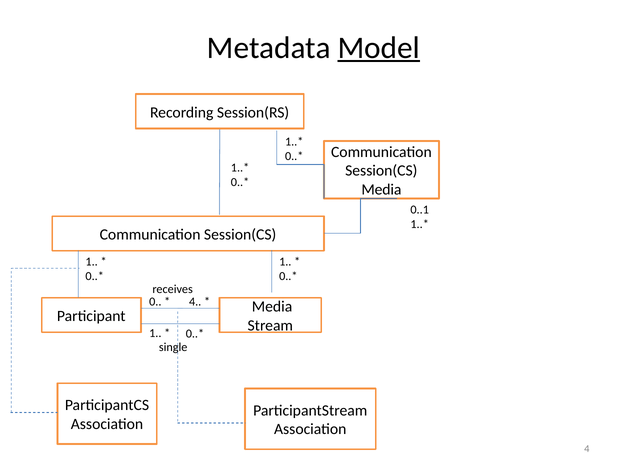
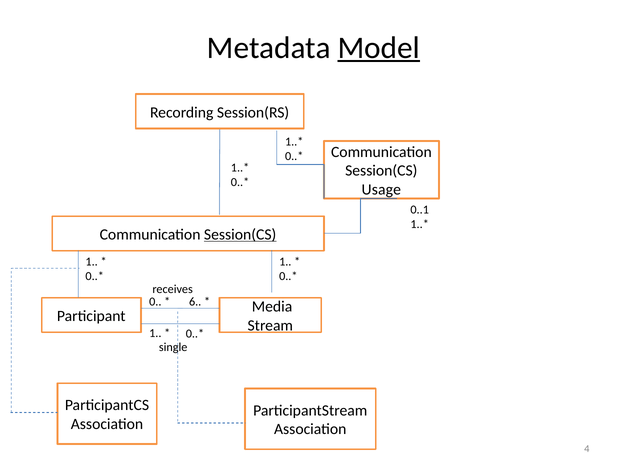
Media: Media -> Usage (381, 190)
Session(CS underline: none -> present (240, 235)
4: 4 -> 6 (195, 302)
